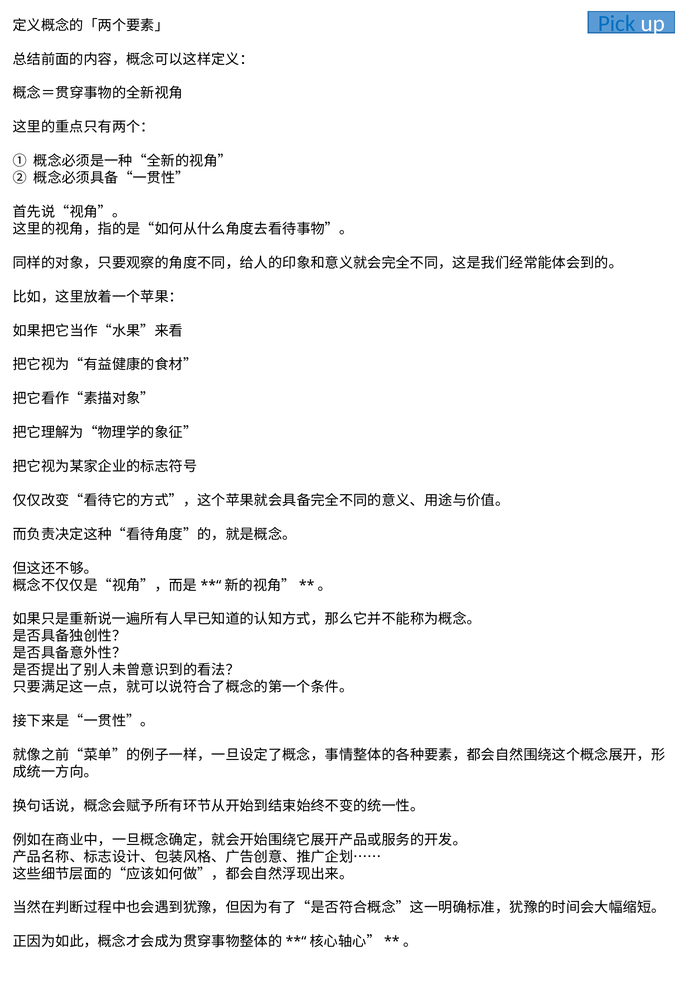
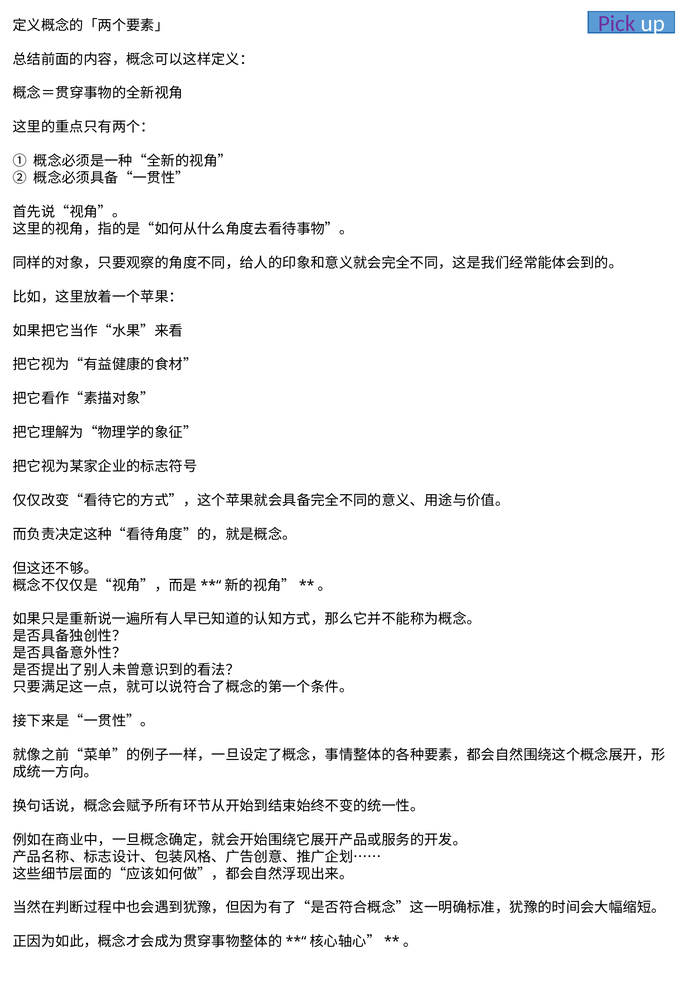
Pick colour: blue -> purple (617, 24)
